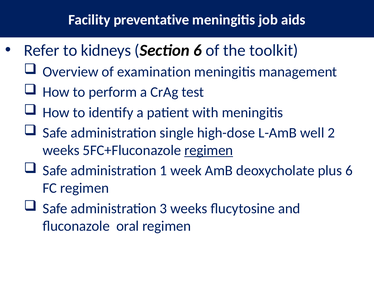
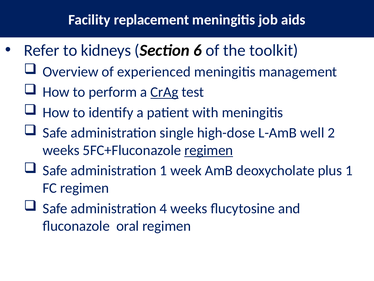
preventative: preventative -> replacement (151, 20)
examination: examination -> experienced (154, 72)
CrAg underline: none -> present (164, 92)
plus 6: 6 -> 1 (349, 170)
3: 3 -> 4 (163, 208)
